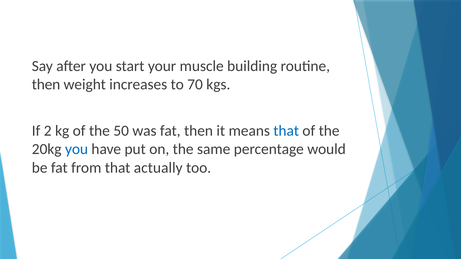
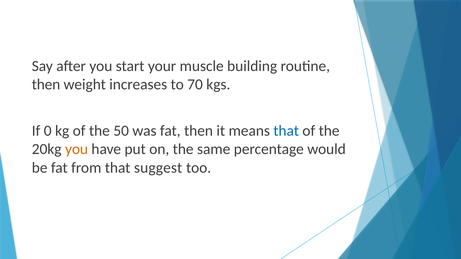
2: 2 -> 0 (48, 131)
you colour: blue -> orange (77, 149)
actually: actually -> suggest (158, 168)
